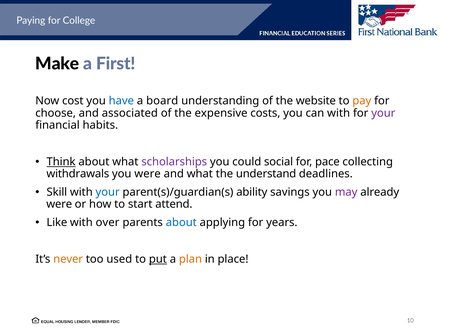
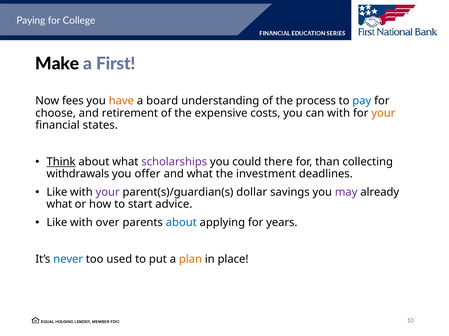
cost: cost -> fees (73, 101)
have colour: blue -> orange (121, 101)
website: website -> process (316, 101)
pay colour: orange -> blue (362, 101)
associated: associated -> retirement (130, 113)
your colour: purple -> orange (383, 113)
habits: habits -> states (100, 125)
social: social -> there (278, 162)
pace: pace -> than (327, 162)
you were: were -> offer (148, 174)
understand: understand -> investment (266, 174)
Skill: Skill -> Like (57, 193)
your colour: blue -> purple (108, 193)
ability: ability -> dollar (252, 193)
were: were -> what (59, 205)
attend: attend -> advice (174, 205)
never colour: orange -> blue (68, 260)
put underline: present -> none (158, 260)
